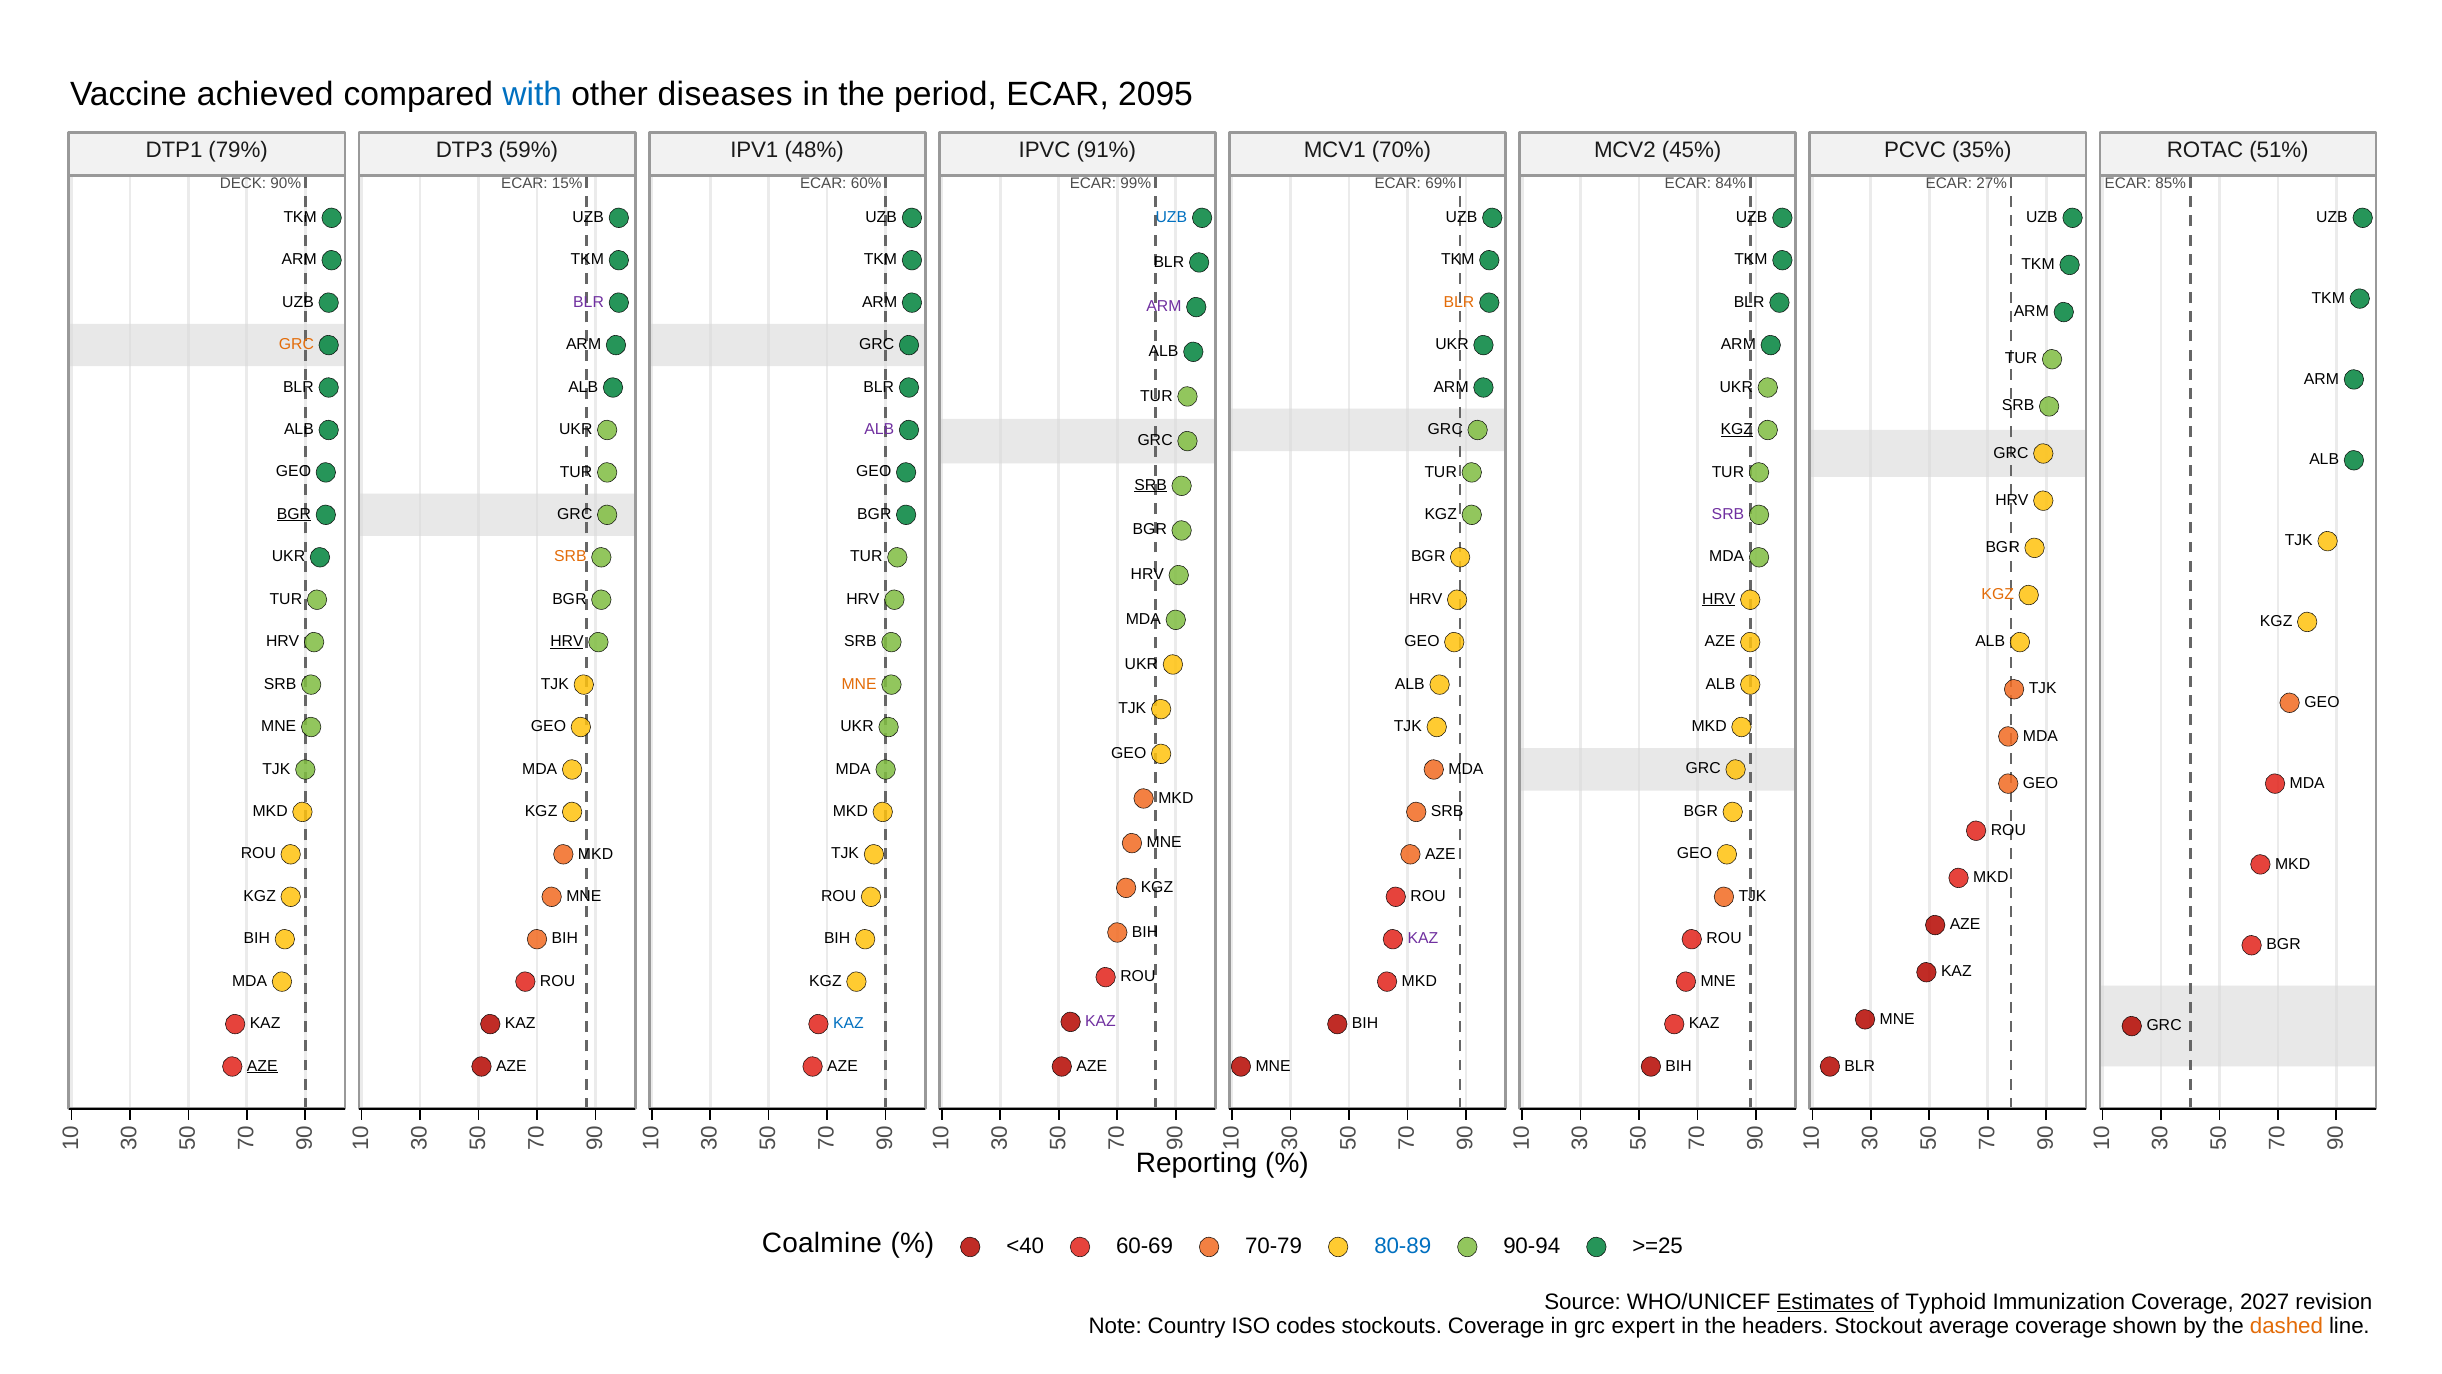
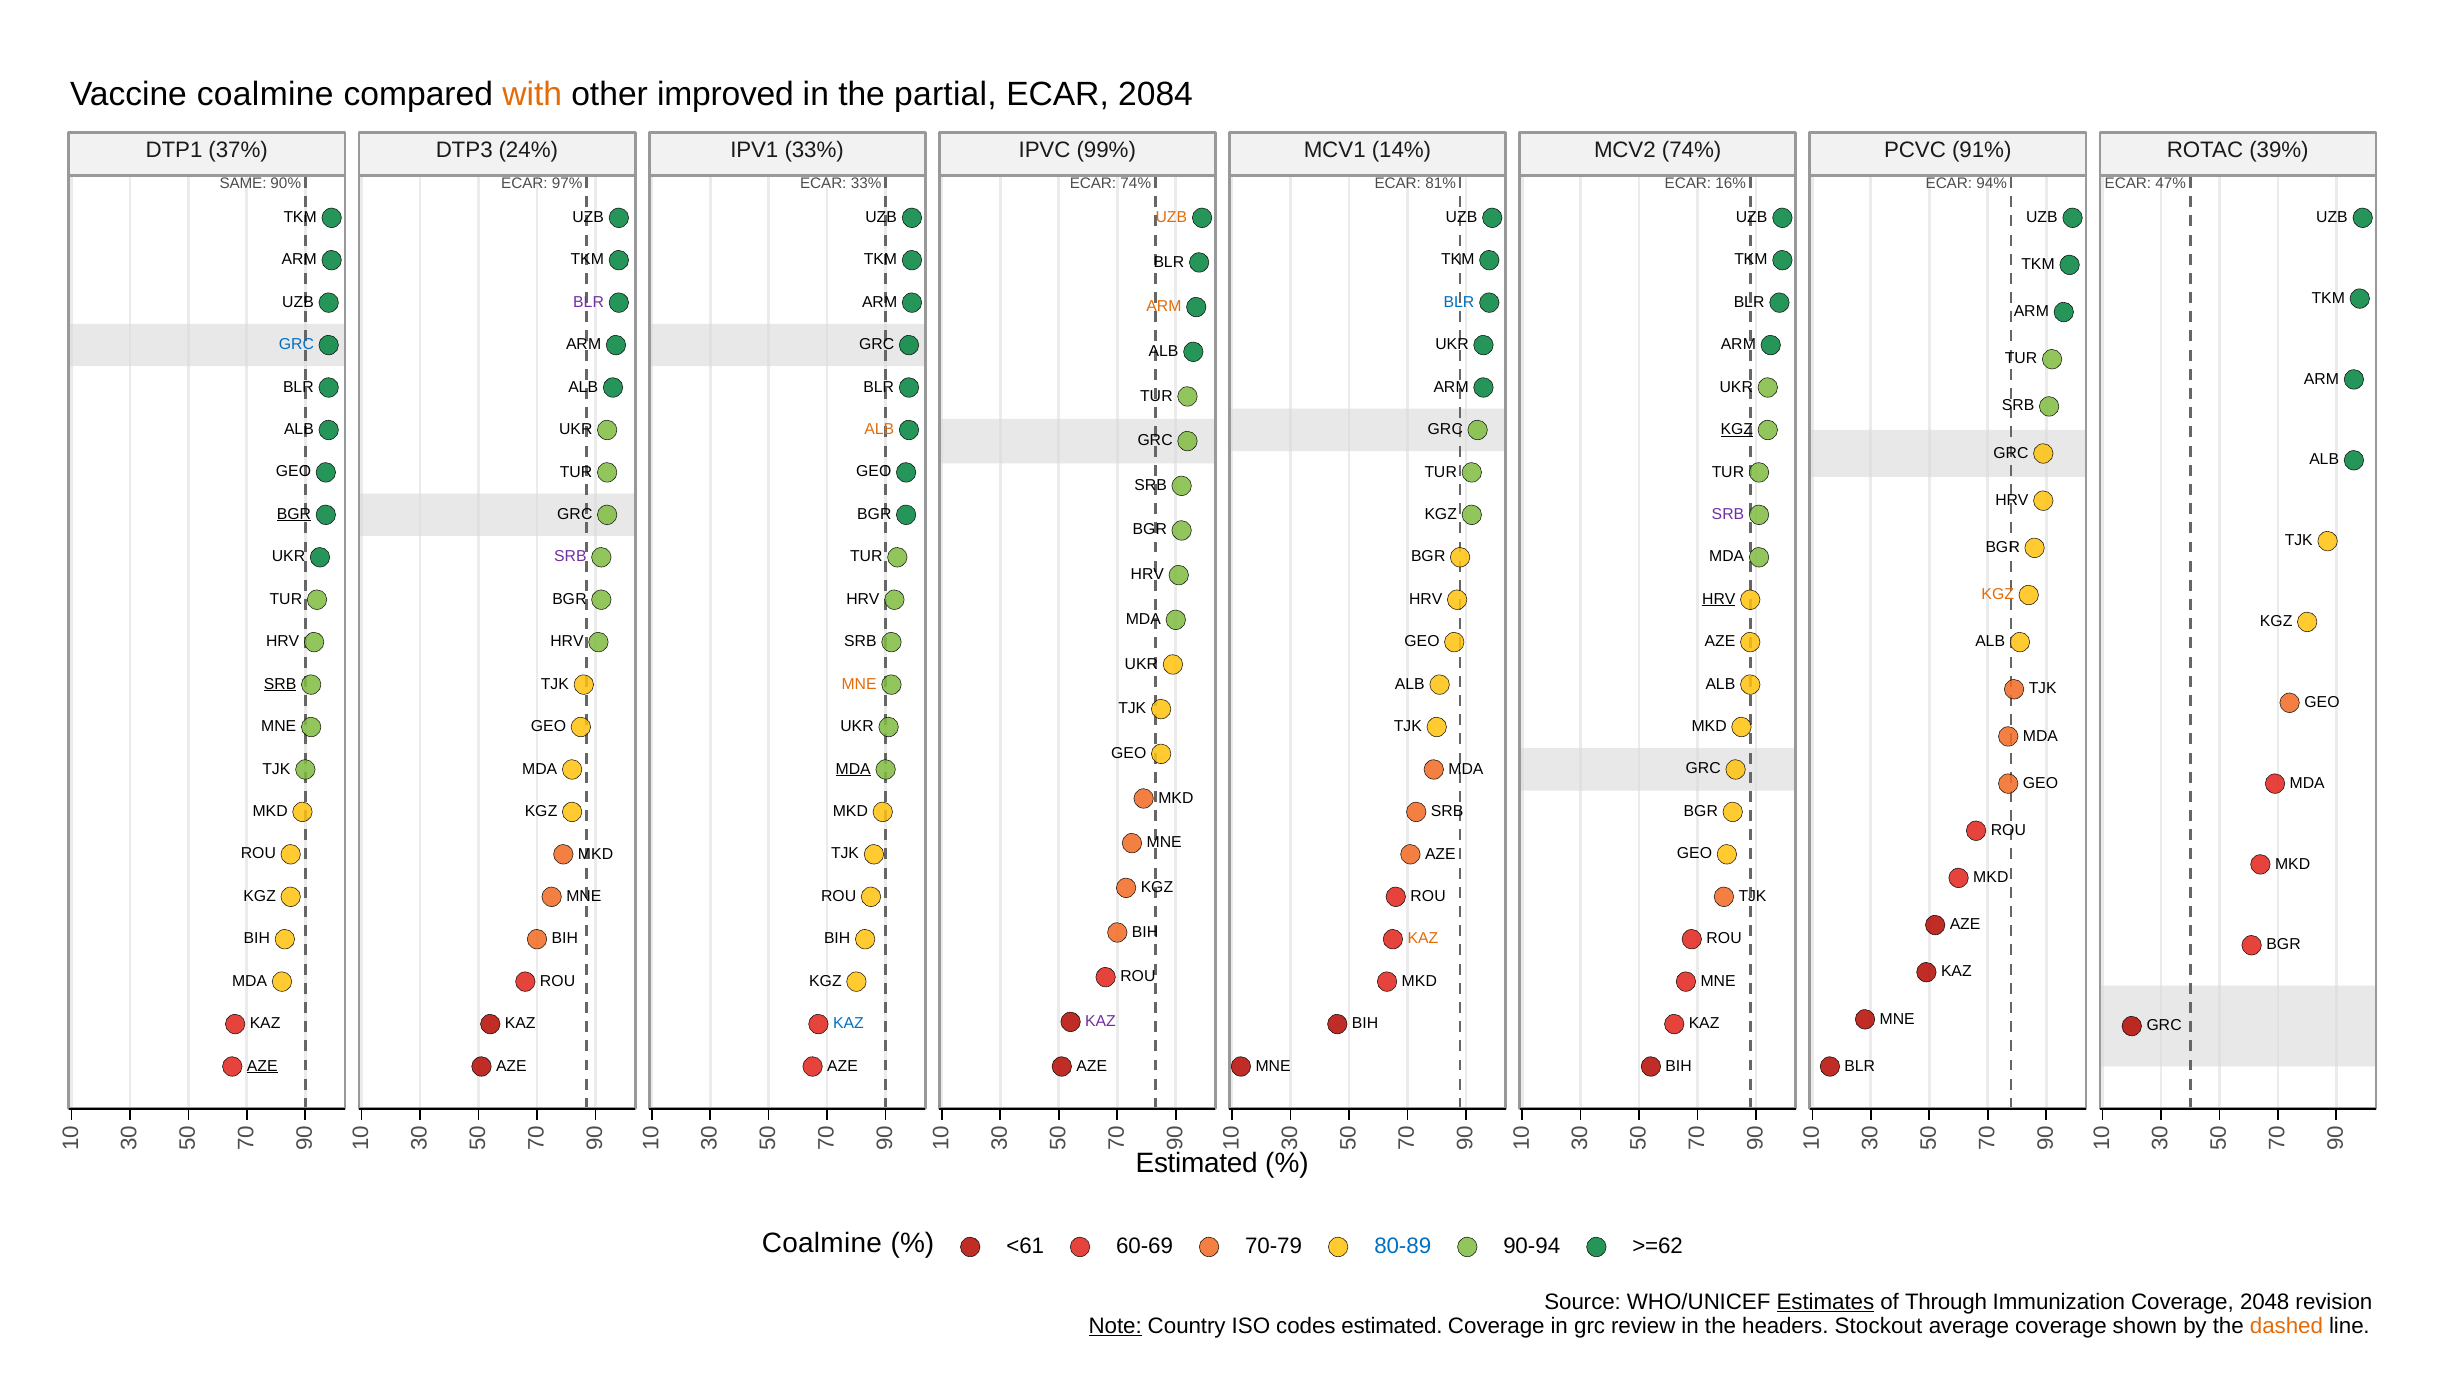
Vaccine achieved: achieved -> coalmine (265, 94)
with colour: blue -> orange (532, 94)
diseases: diseases -> improved (725, 94)
period: period -> partial (945, 94)
2095: 2095 -> 2084 (1156, 94)
79%: 79% -> 37% (238, 151)
59%: 59% -> 24% (528, 151)
IPV1 48%: 48% -> 33% (814, 151)
91%: 91% -> 99% (1106, 151)
70%: 70% -> 14% (1401, 151)
MCV2 45%: 45% -> 74% (1692, 151)
35%: 35% -> 91% (1982, 151)
51%: 51% -> 39% (2279, 151)
DECK: DECK -> SAME (243, 183)
15%: 15% -> 97% (567, 183)
ECAR 60%: 60% -> 33% (866, 183)
ECAR 99%: 99% -> 74% (1136, 183)
69%: 69% -> 81% (1441, 183)
84%: 84% -> 16% (1731, 183)
27%: 27% -> 94% (1992, 183)
85%: 85% -> 47% (2171, 183)
UZB colour: blue -> orange (1171, 217)
BLR colour: orange -> blue (1459, 302)
ARM colour: purple -> orange (1164, 307)
GRC colour: orange -> blue (296, 344)
ALB colour: purple -> orange (879, 429)
SRB underline: present -> none (1151, 485)
SRB colour: orange -> purple (570, 556)
HRV underline: present -> none (567, 641)
SRB underline: none -> present (280, 684)
MDA underline: none -> present (853, 769)
KAZ colour: purple -> orange (1423, 938)
Reporting: Reporting -> Estimated (1197, 1163)
<40: <40 -> <61 (1025, 1246)
>=25: >=25 -> >=62 (1658, 1246)
Typhoid: Typhoid -> Through (1946, 1301)
2027: 2027 -> 2048 (2265, 1301)
Note underline: none -> present (1115, 1325)
codes stockouts: stockouts -> estimated (1392, 1325)
expert: expert -> review (1643, 1325)
